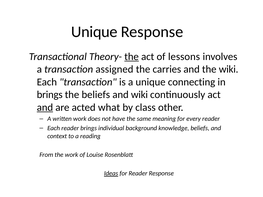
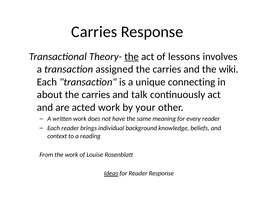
Unique: Unique -> Carries (94, 32)
brings: brings -> about (50, 95)
beliefs: beliefs -> carries (96, 95)
and wiki: wiki -> talk (139, 95)
and underline: present -> none (45, 107)
acted what: what -> work (109, 107)
class: class -> your (145, 107)
